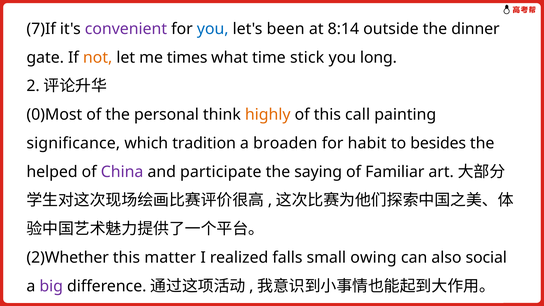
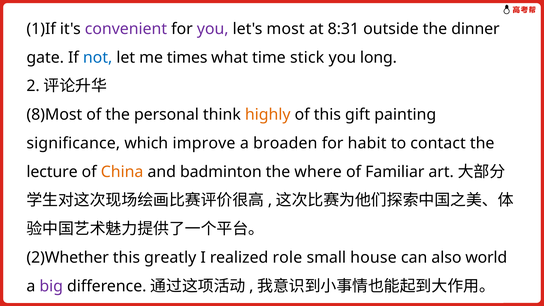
7)If: 7)If -> 1)If (41, 29)
you colour: blue -> purple (213, 29)
been: been -> most (286, 29)
8:14: 8:14 -> 8:31 (343, 29)
not colour: orange -> blue (98, 58)
0)Most: 0)Most -> 8)Most (54, 115)
call: call -> gift (358, 115)
tradition: tradition -> improve (204, 143)
besides: besides -> contact (438, 143)
helped: helped -> lecture (52, 172)
China colour: purple -> orange (122, 172)
participate: participate -> badminton (221, 172)
saying: saying -> where (318, 172)
matter: matter -> greatly (170, 258)
falls: falls -> role (287, 258)
owing: owing -> house (373, 258)
social: social -> world (486, 258)
